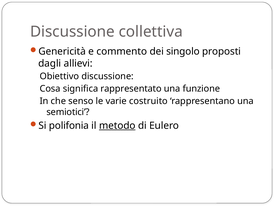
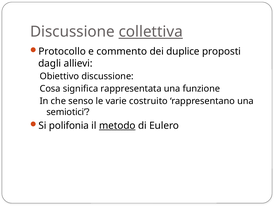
collettiva underline: none -> present (151, 32)
Genericità: Genericità -> Protocollo (62, 51)
singolo: singolo -> duplice (183, 51)
rappresentato: rappresentato -> rappresentata (131, 88)
